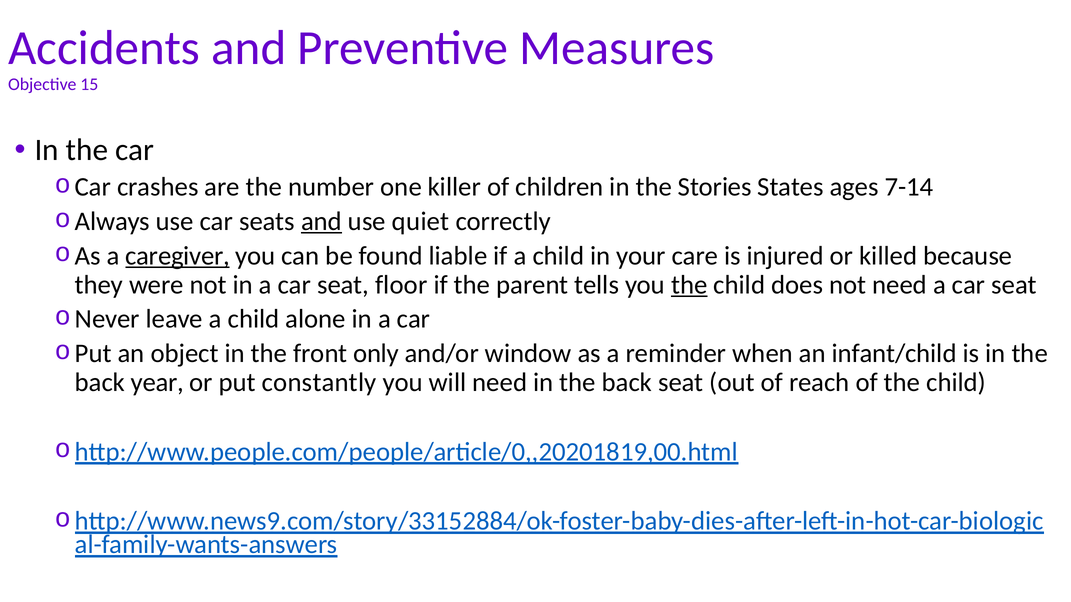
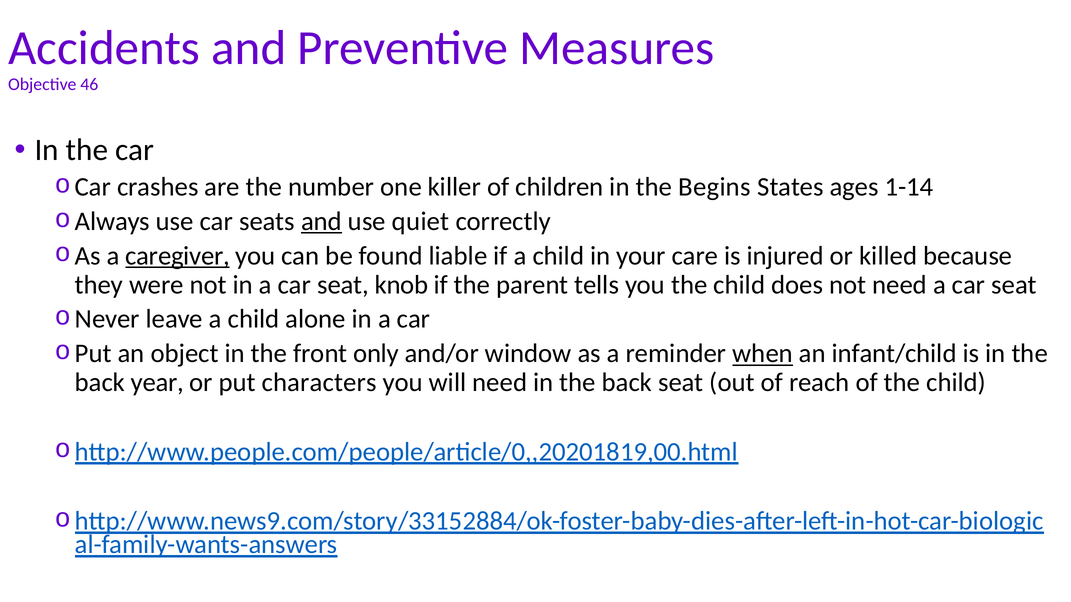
15: 15 -> 46 (89, 85)
Stories: Stories -> Begins (715, 187)
7-14: 7-14 -> 1-14 (909, 187)
floor: floor -> knob (402, 285)
the underline: present -> none (689, 285)
when underline: none -> present (763, 354)
constantly: constantly -> characters (319, 383)
